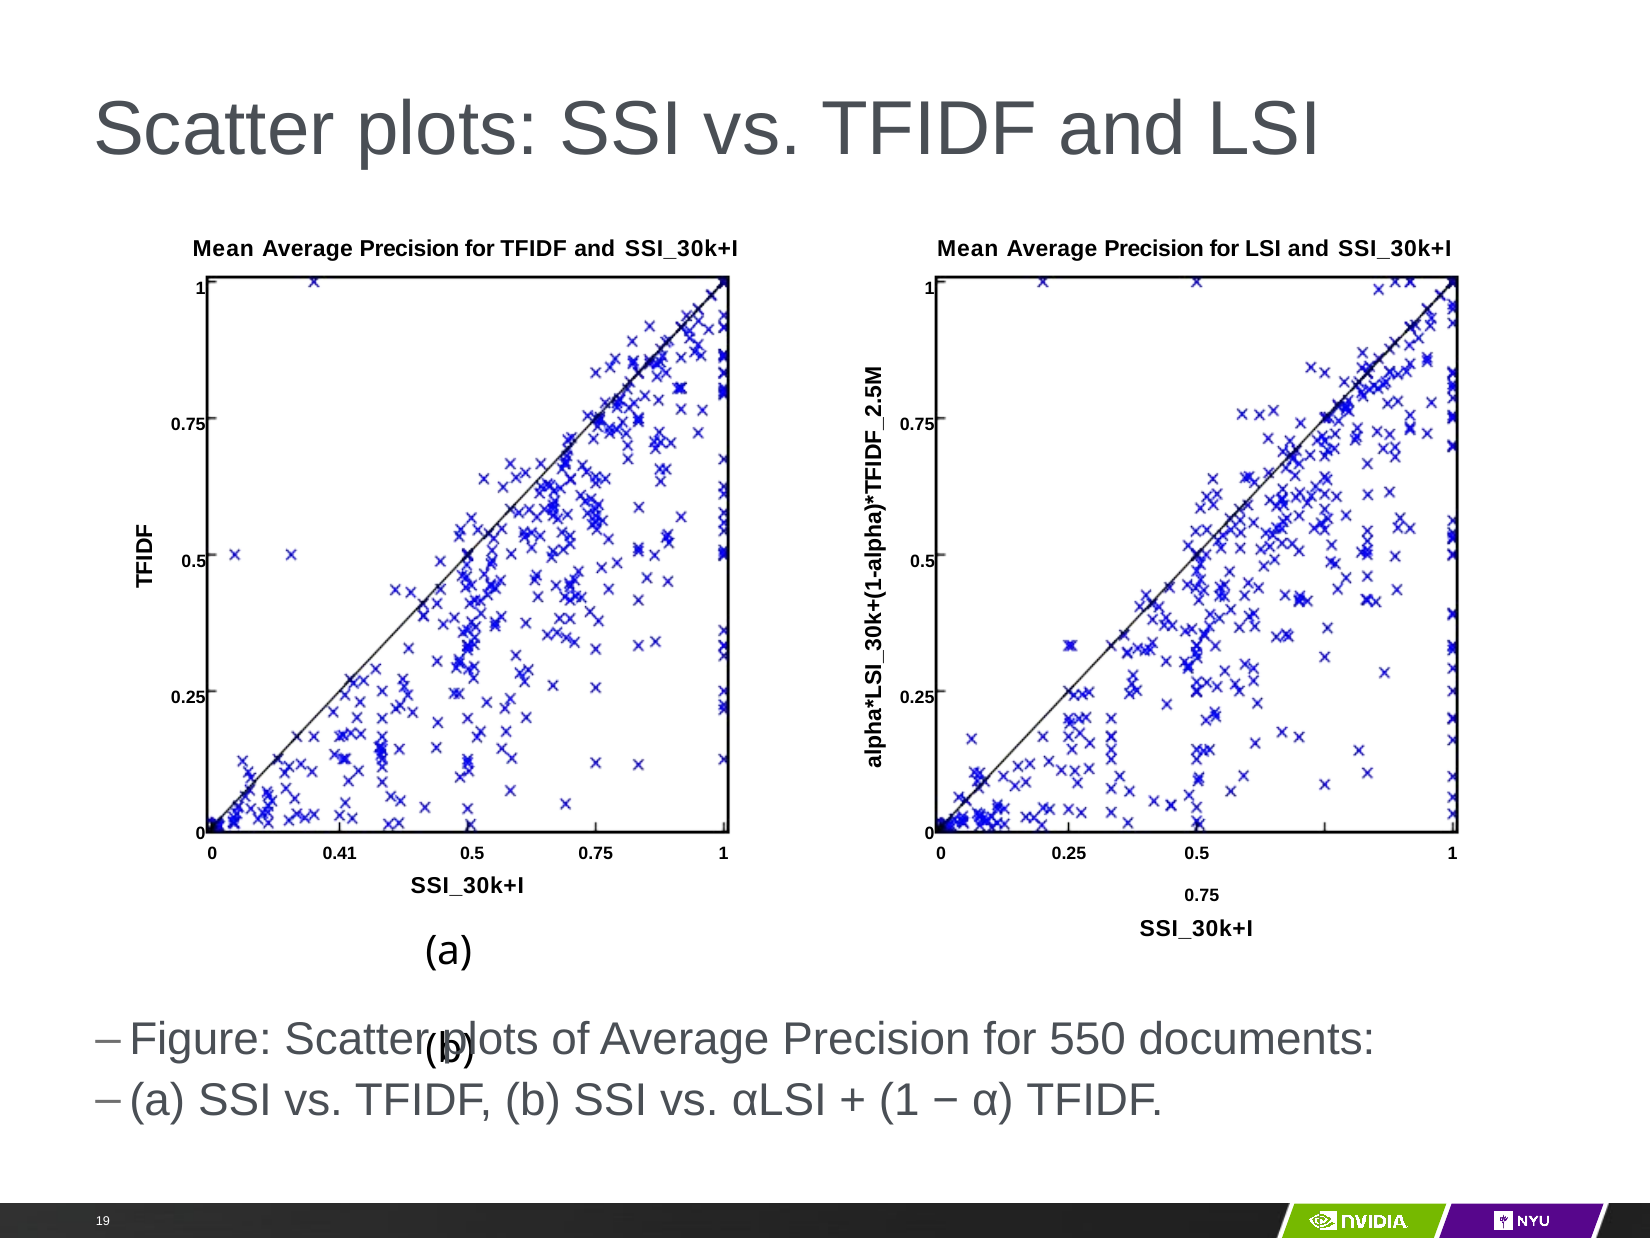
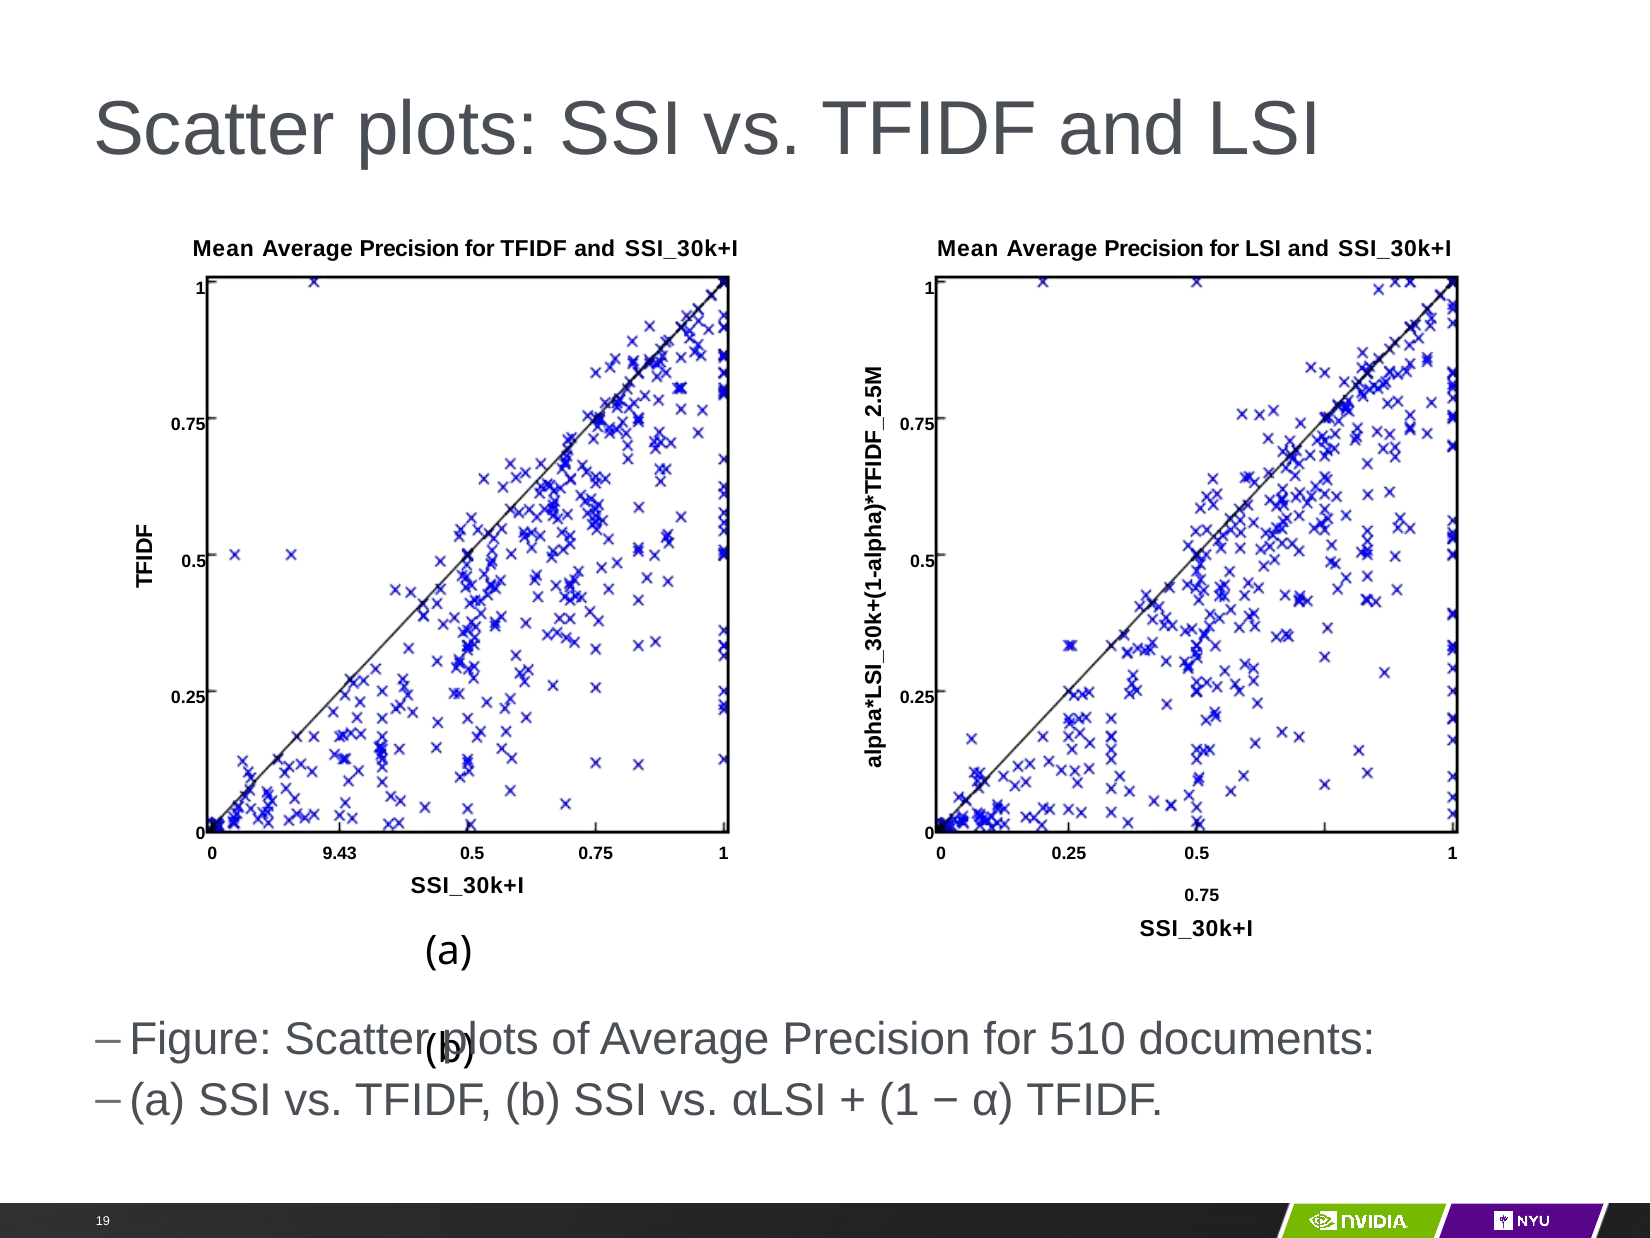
0.41: 0.41 -> 9.43 (340, 853)
550: 550 -> 510 (1088, 1039)
